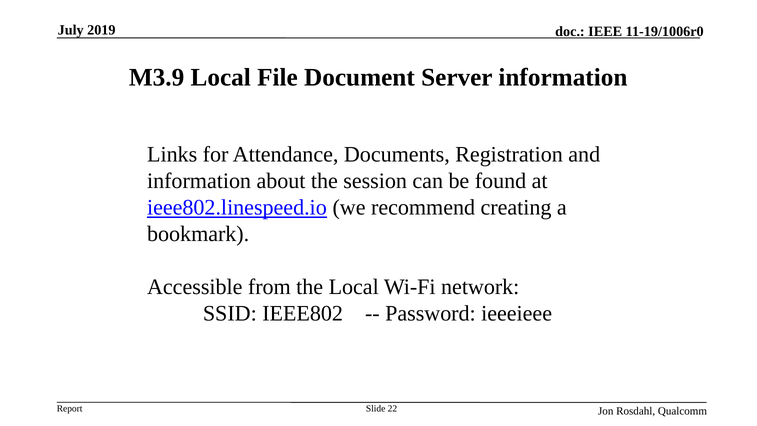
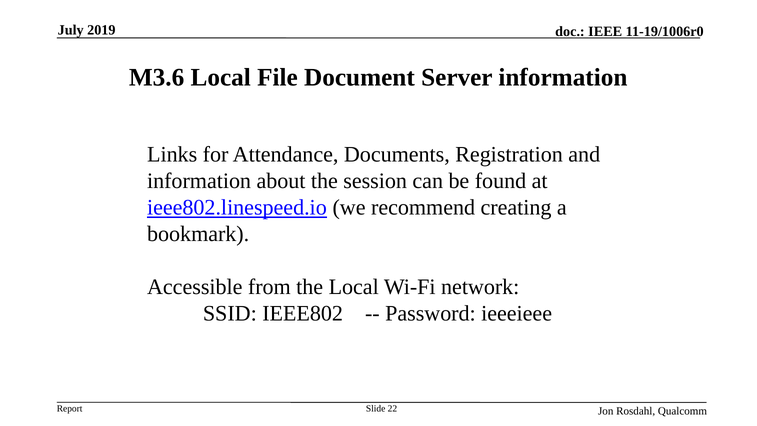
M3.9: M3.9 -> M3.6 (157, 77)
